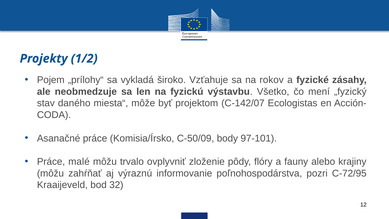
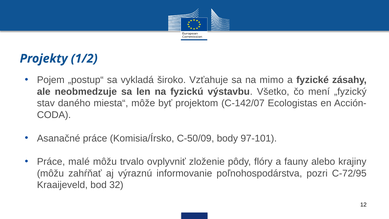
„prílohy“: „prílohy“ -> „postup“ (86, 80)
rokov: rokov -> mimo (272, 80)
